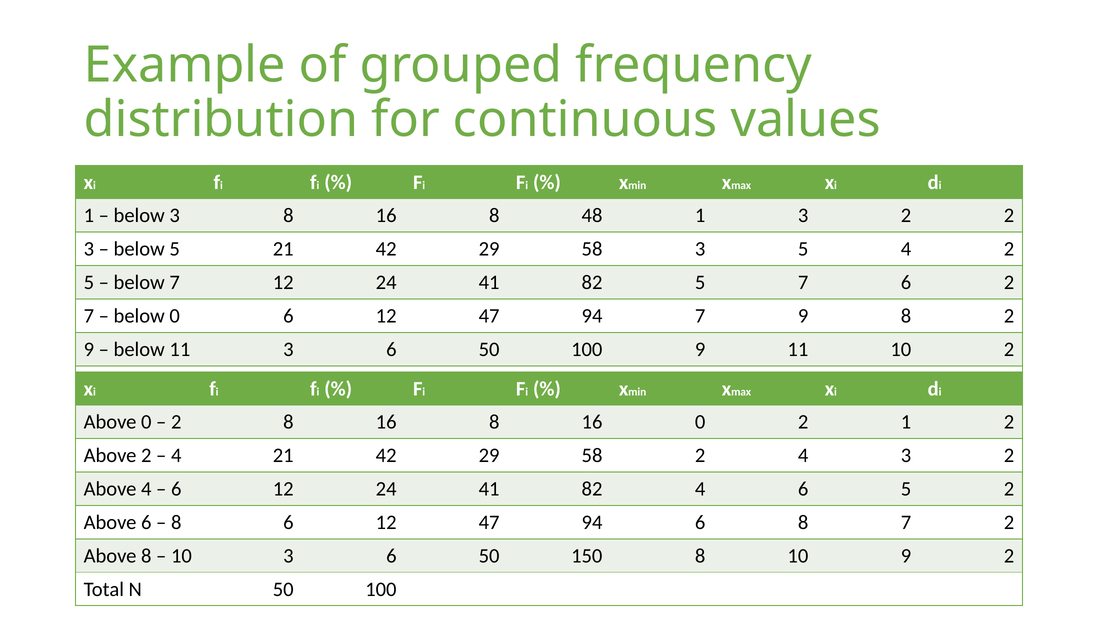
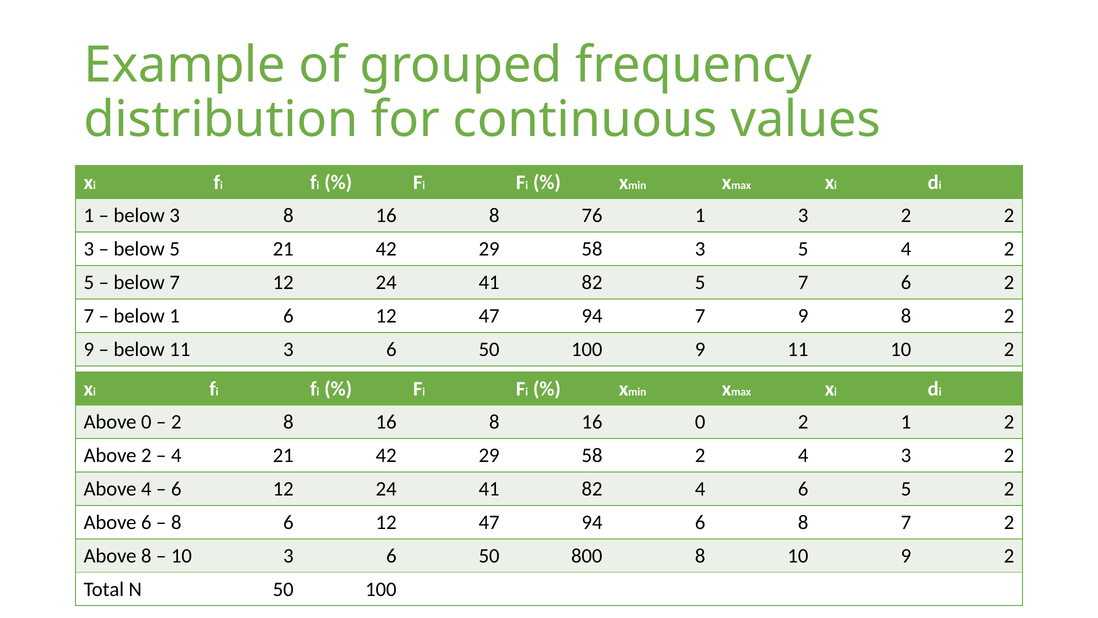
48: 48 -> 76 (592, 216)
below 0: 0 -> 1 (175, 316)
150: 150 -> 800 (587, 555)
